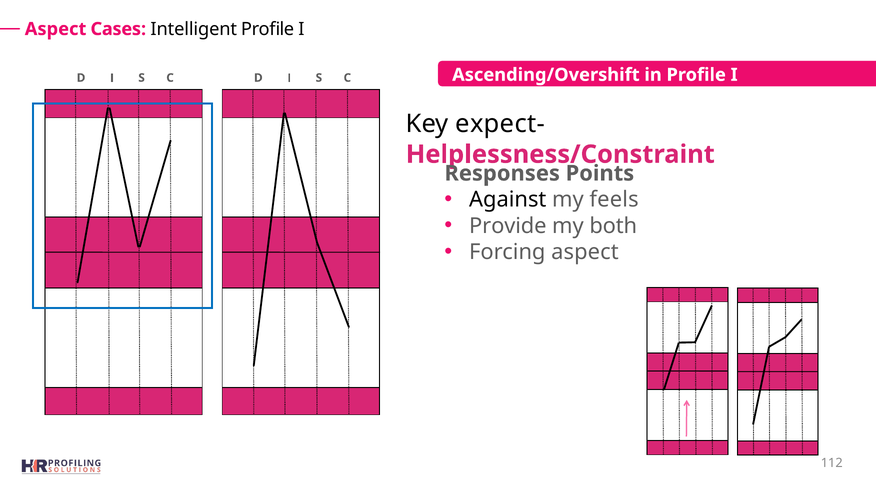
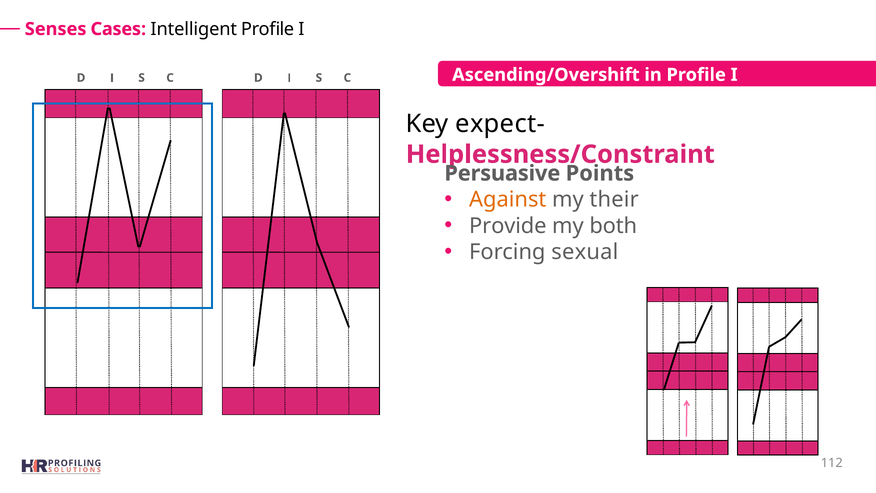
Aspect: Aspect -> Senses (56, 29)
Responses: Responses -> Persuasive (502, 173)
Against colour: black -> orange (508, 200)
feels: feels -> their (614, 200)
Forcing aspect: aspect -> sexual (585, 252)
